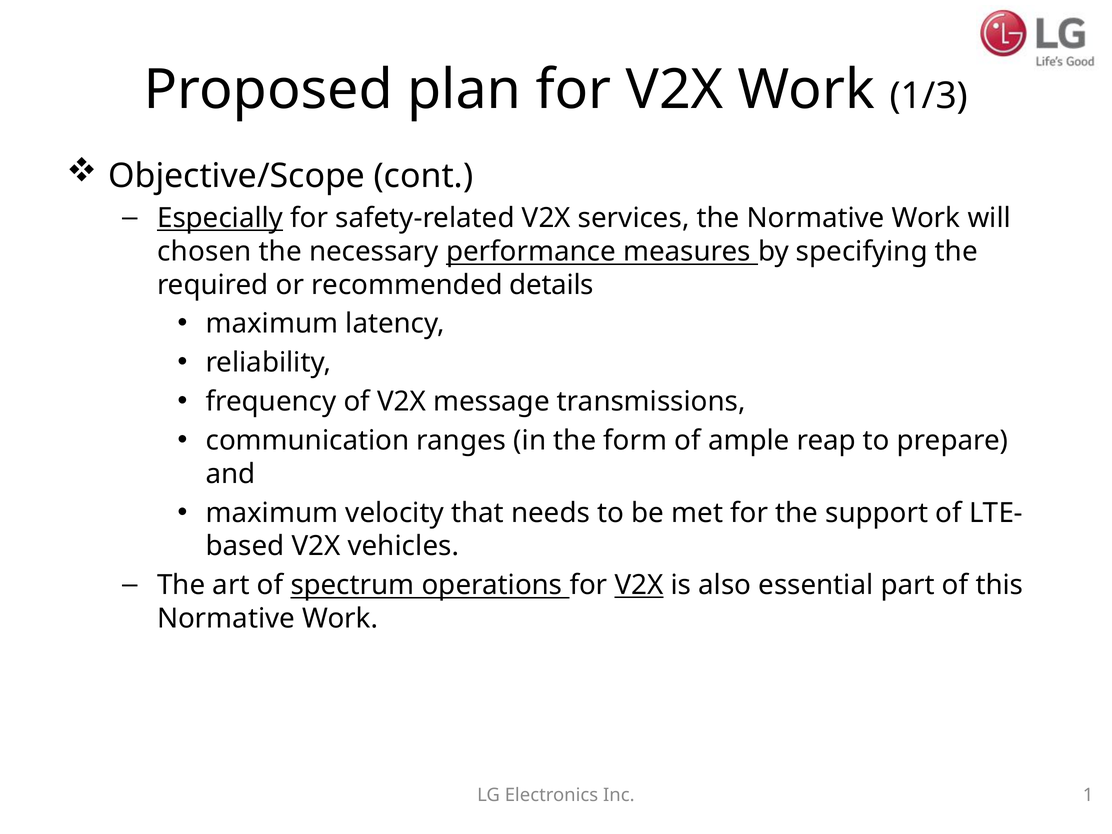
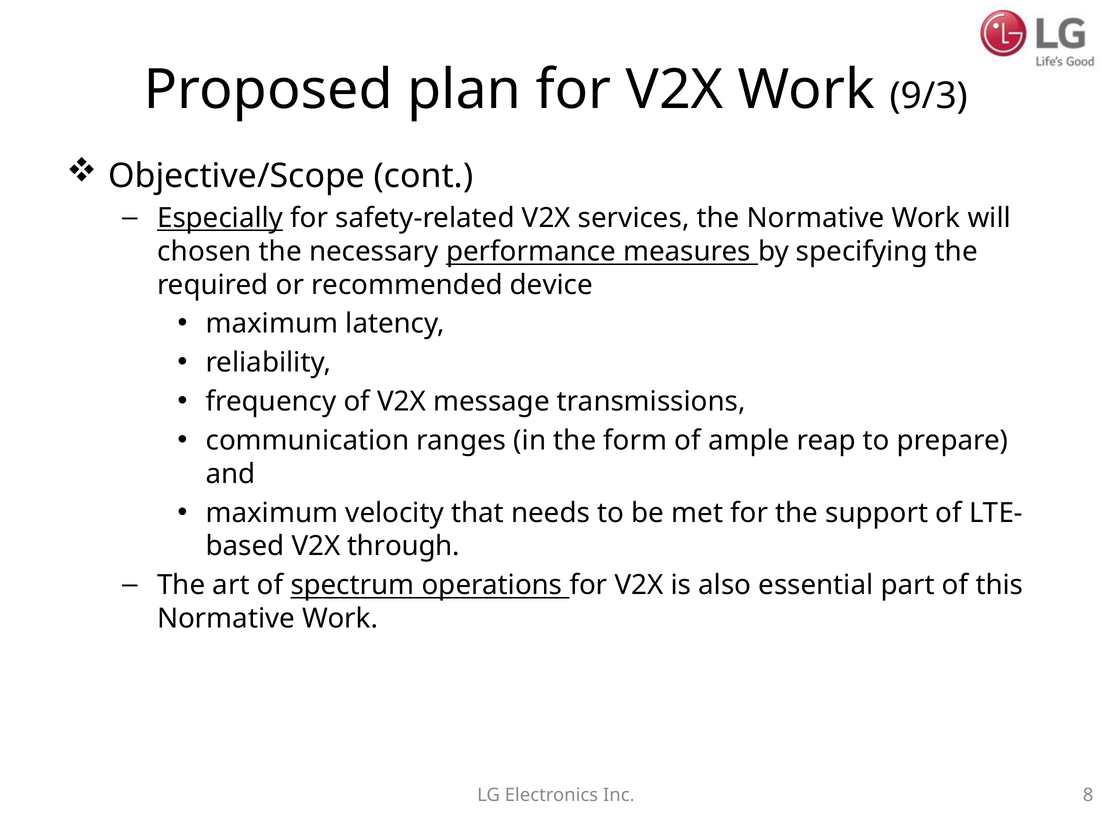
1/3: 1/3 -> 9/3 (929, 96)
details: details -> device (551, 285)
vehicles: vehicles -> through (403, 546)
V2X underline: present -> none (639, 585)
1: 1 -> 8 (1088, 795)
